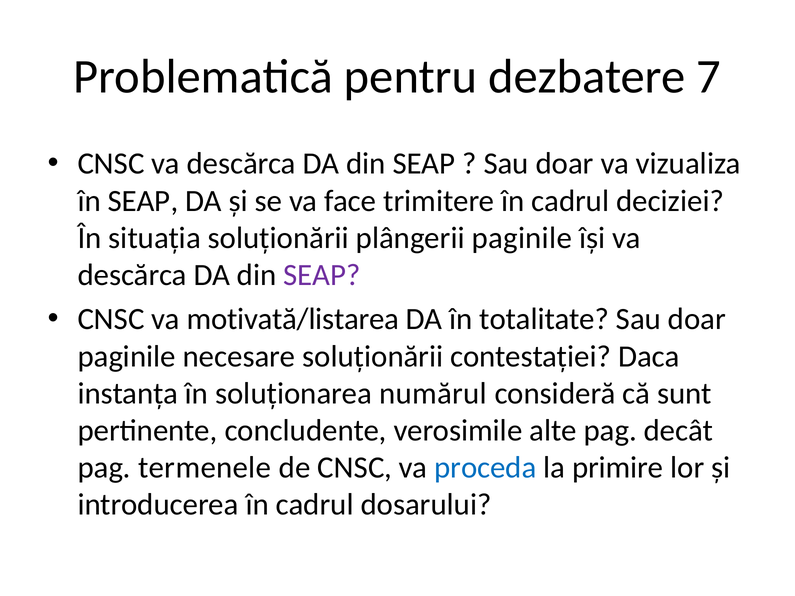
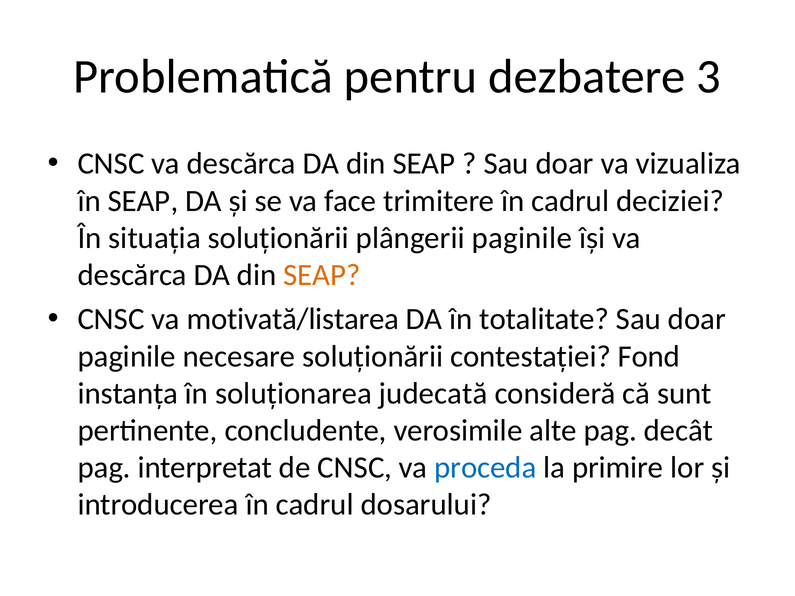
7: 7 -> 3 (709, 77)
SEAP colour: purple -> orange (322, 275)
Daca: Daca -> Fond (649, 356)
numărul: numărul -> judecată (433, 394)
termenele: termenele -> interpretat (205, 468)
